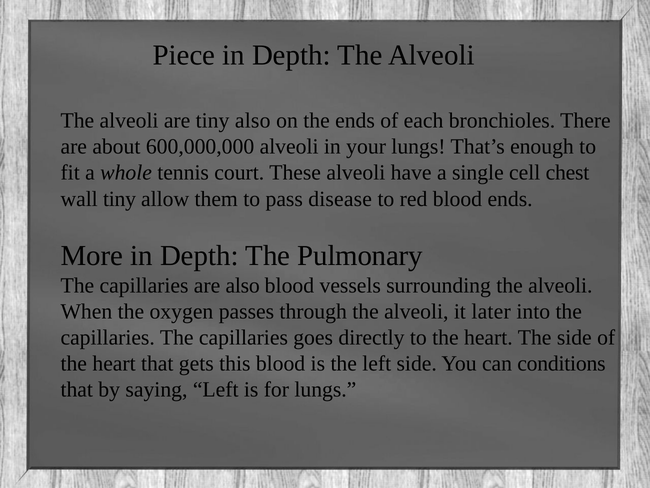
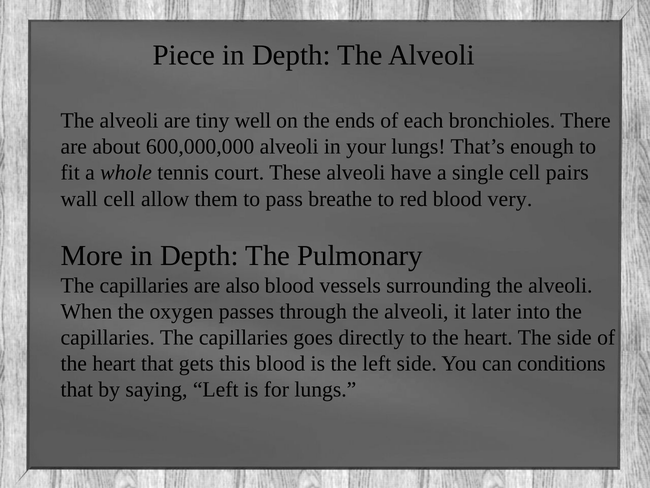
tiny also: also -> well (253, 121)
chest: chest -> pairs (567, 173)
wall tiny: tiny -> cell (119, 199)
disease: disease -> breathe (340, 199)
blood ends: ends -> very (510, 199)
